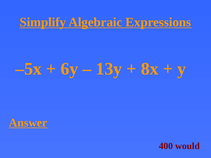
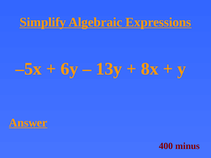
would: would -> minus (188, 146)
